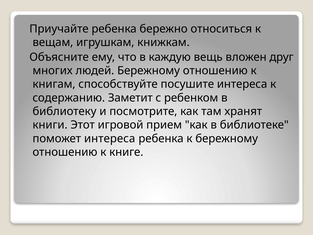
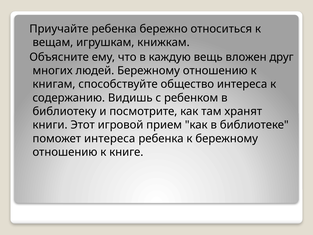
посушите: посушите -> общество (187, 84)
Заметит: Заметит -> Видишь (130, 98)
